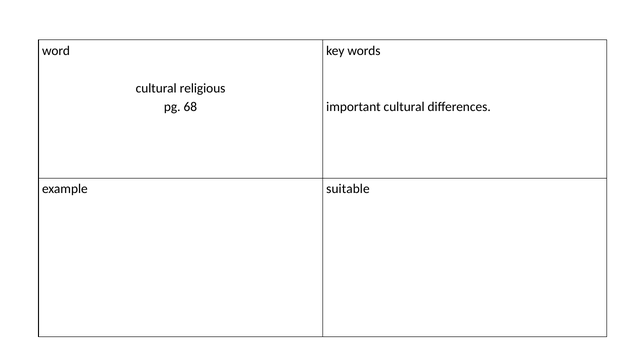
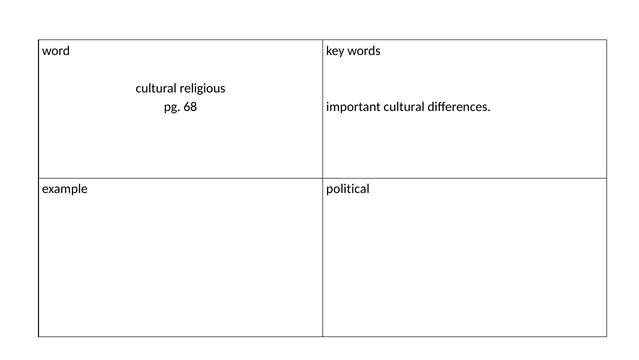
suitable: suitable -> political (348, 189)
